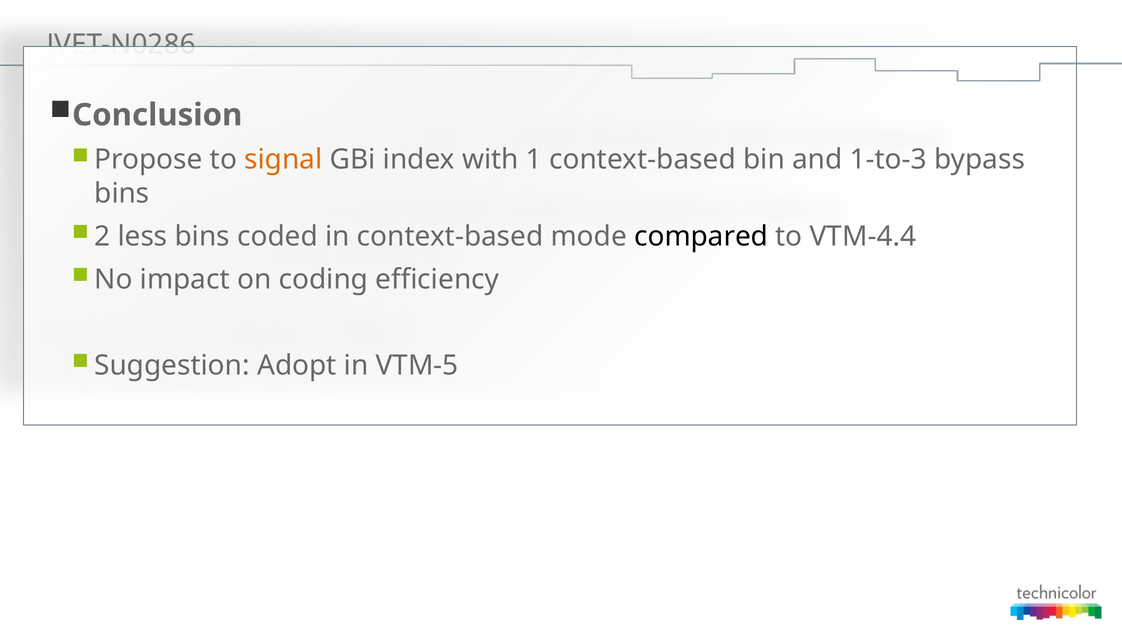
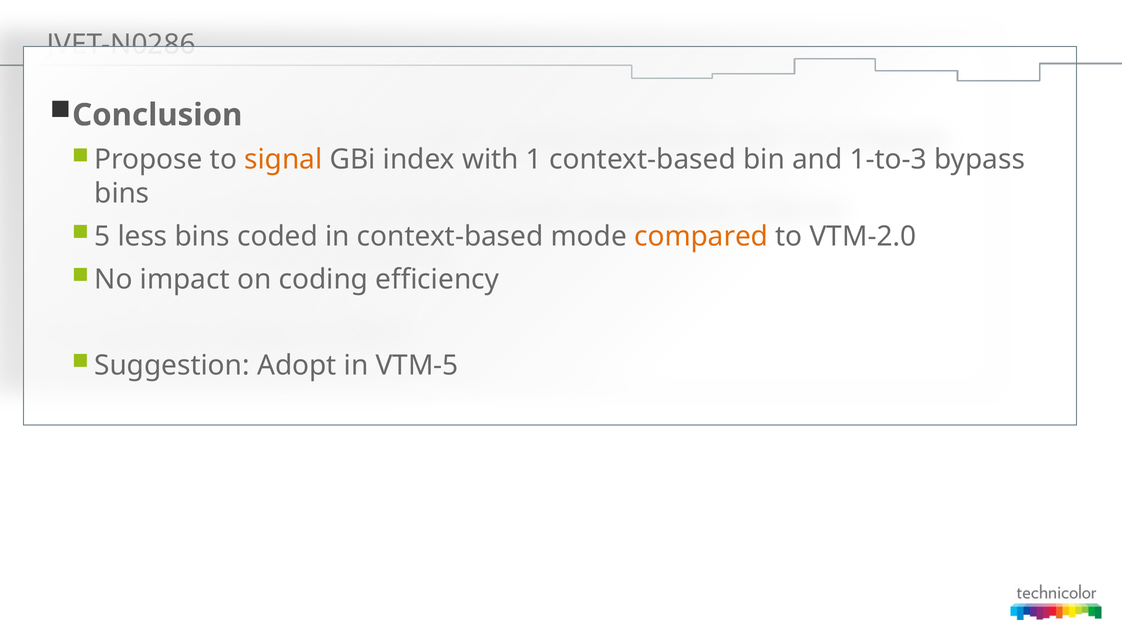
2: 2 -> 5 (102, 236)
compared colour: black -> orange (701, 236)
VTM-4.4: VTM-4.4 -> VTM-2.0 (863, 236)
